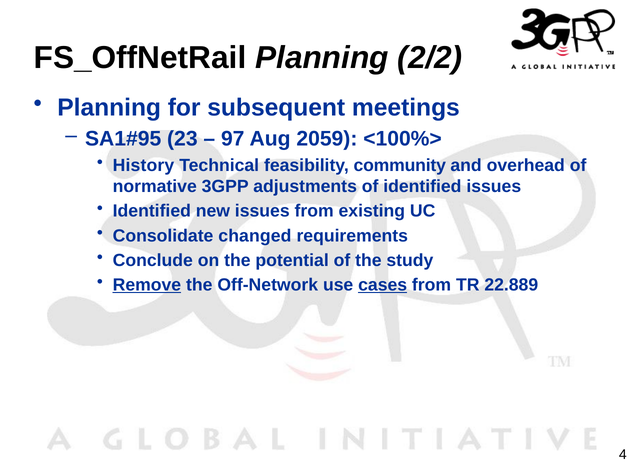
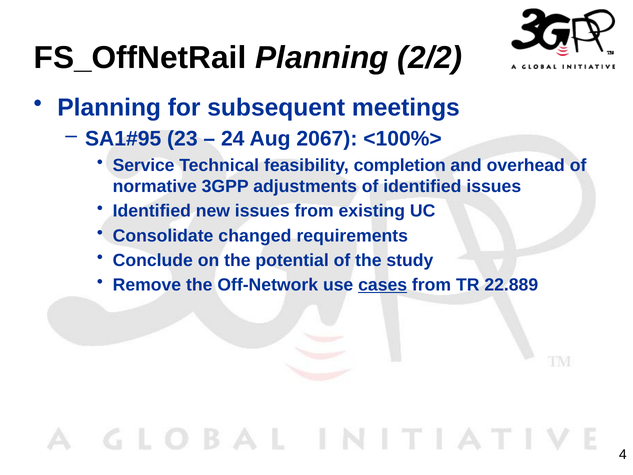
97: 97 -> 24 (233, 139)
2059: 2059 -> 2067 (327, 139)
History: History -> Service (144, 165)
community: community -> completion (400, 165)
Remove underline: present -> none (147, 285)
